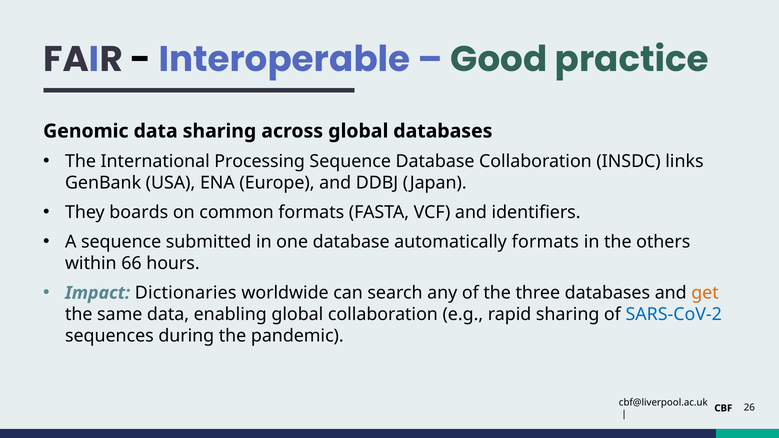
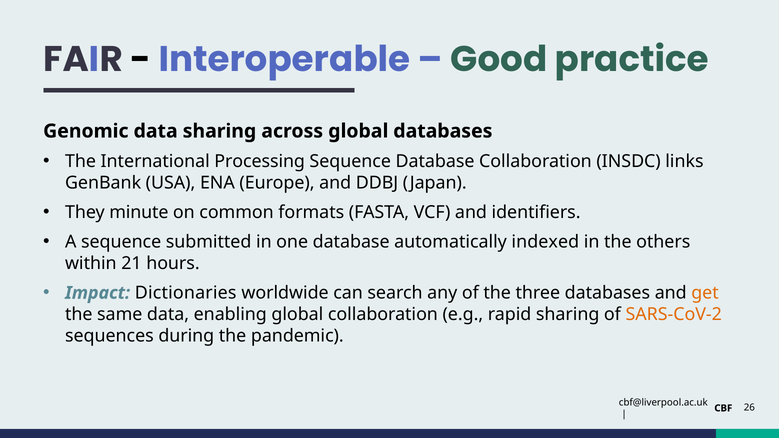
boards: boards -> minute (139, 213)
automatically formats: formats -> indexed (545, 242)
66: 66 -> 21 (131, 263)
SARS-CoV-2 colour: blue -> orange (674, 314)
